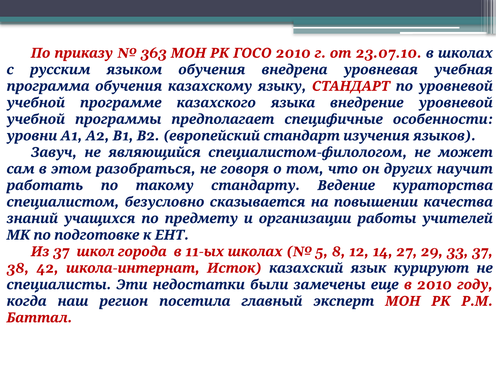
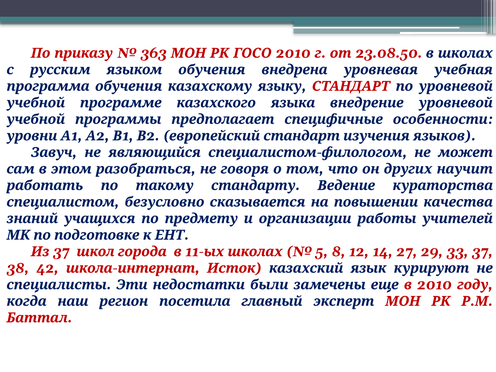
23.07.10: 23.07.10 -> 23.08.50 (389, 53)
